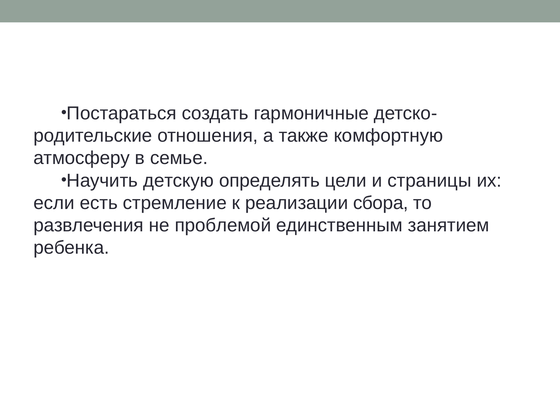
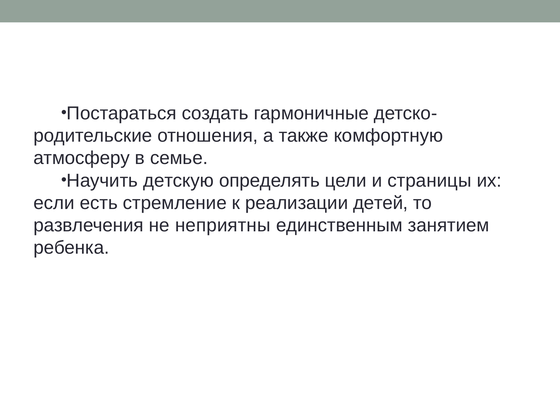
сбора: сбора -> детей (381, 203)
проблемой: проблемой -> неприятны (223, 225)
